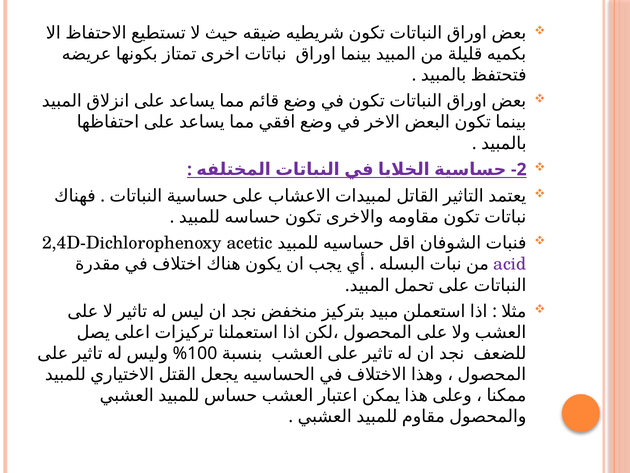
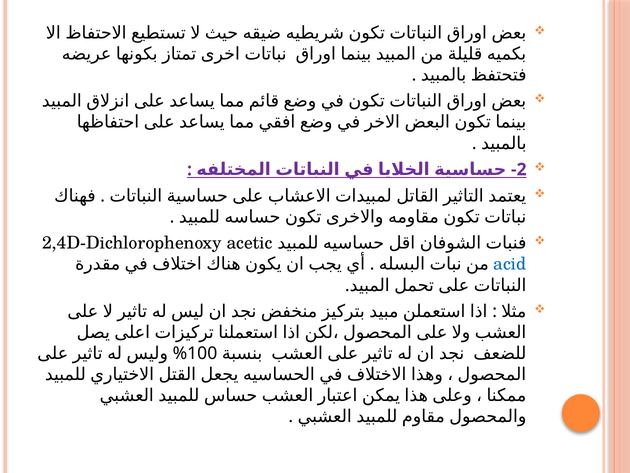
acid colour: purple -> blue (510, 264)
